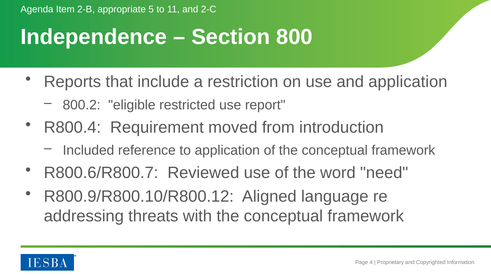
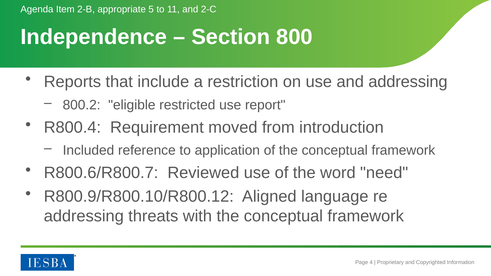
and application: application -> addressing (408, 82)
